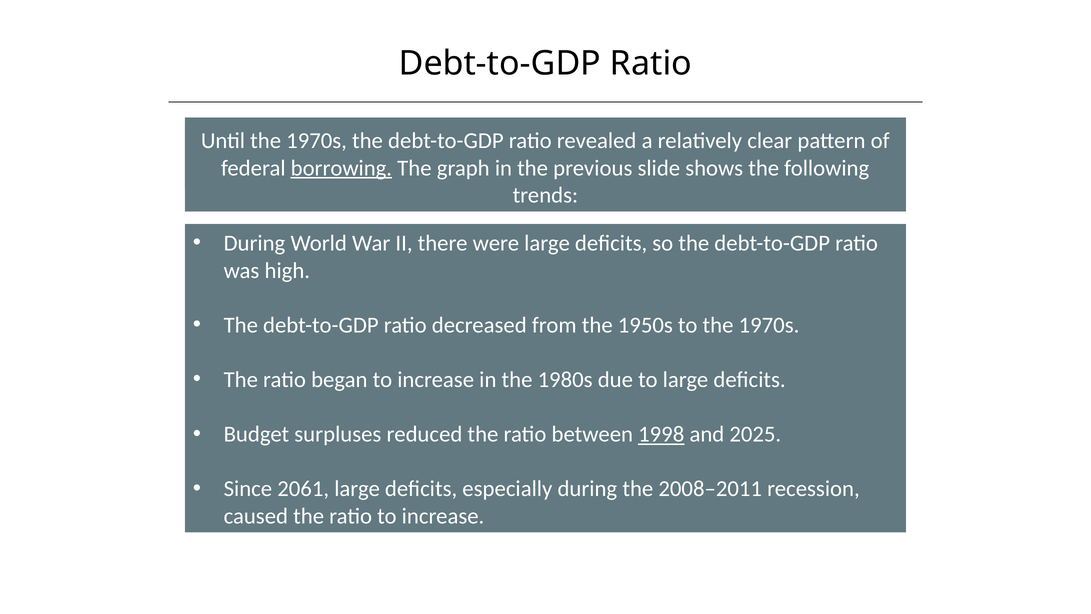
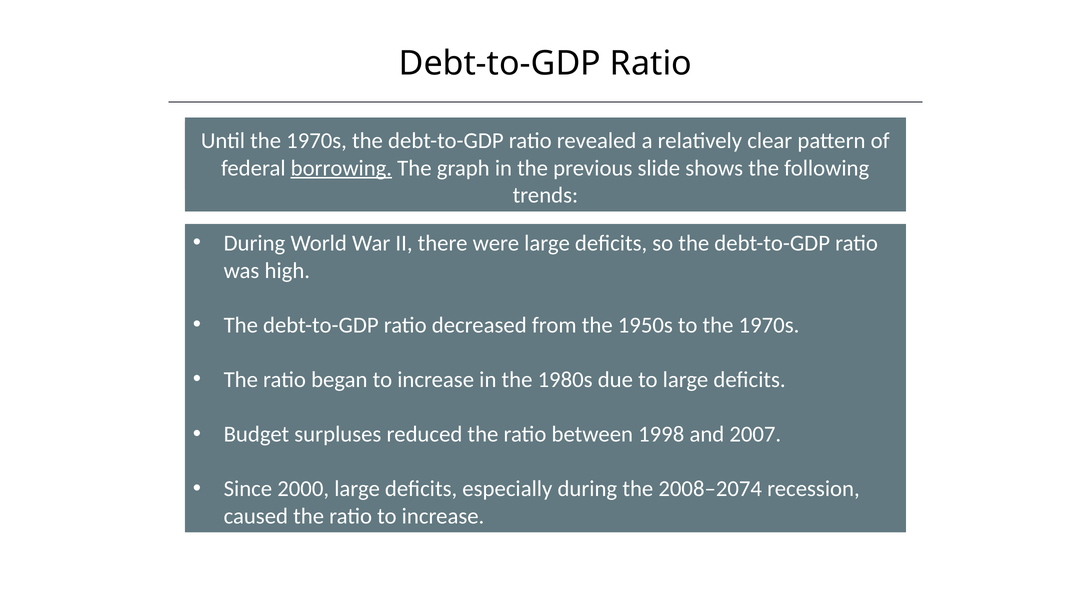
1998 underline: present -> none (661, 434)
2025: 2025 -> 2007 (755, 434)
2061: 2061 -> 2000 (303, 489)
2008–2011: 2008–2011 -> 2008–2074 (710, 489)
